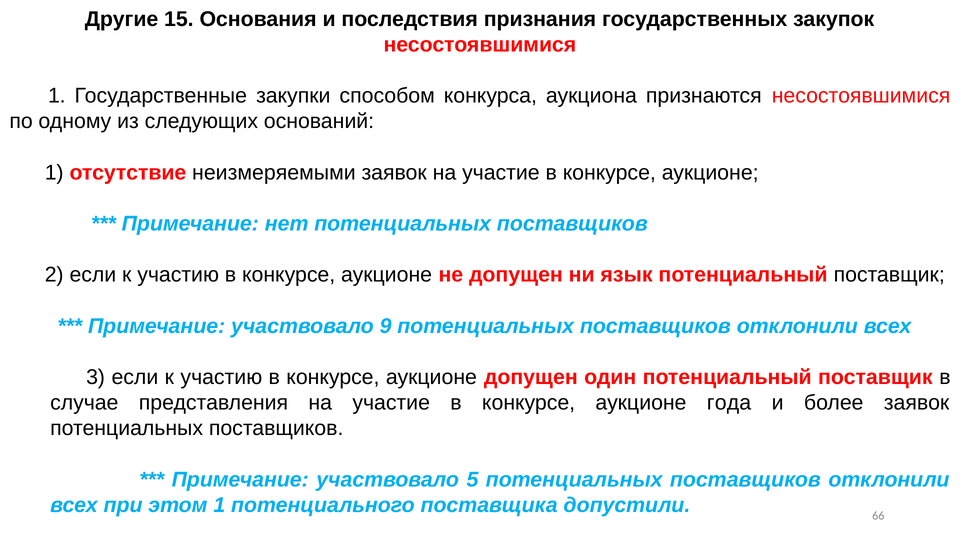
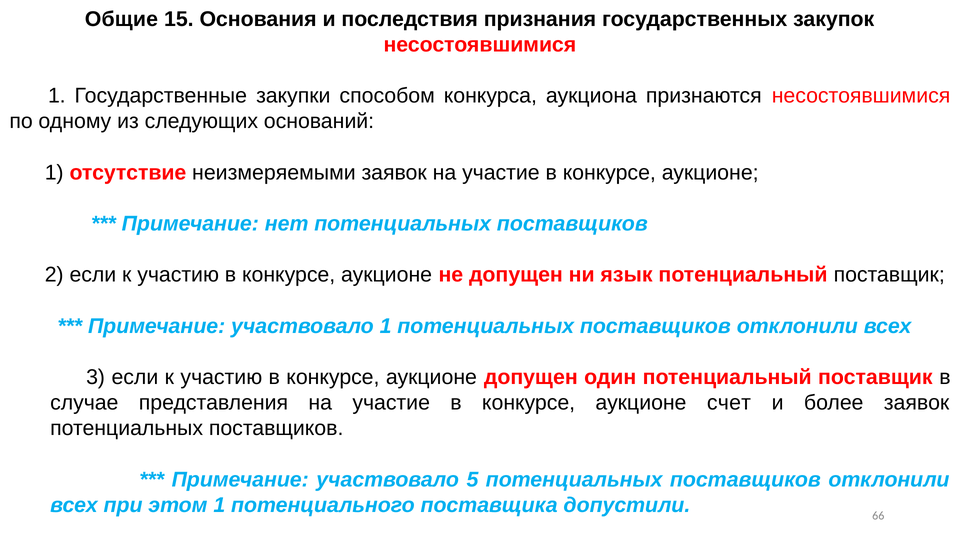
Другие: Другие -> Общие (121, 19)
участвовало 9: 9 -> 1 (386, 326)
года: года -> счет (729, 403)
